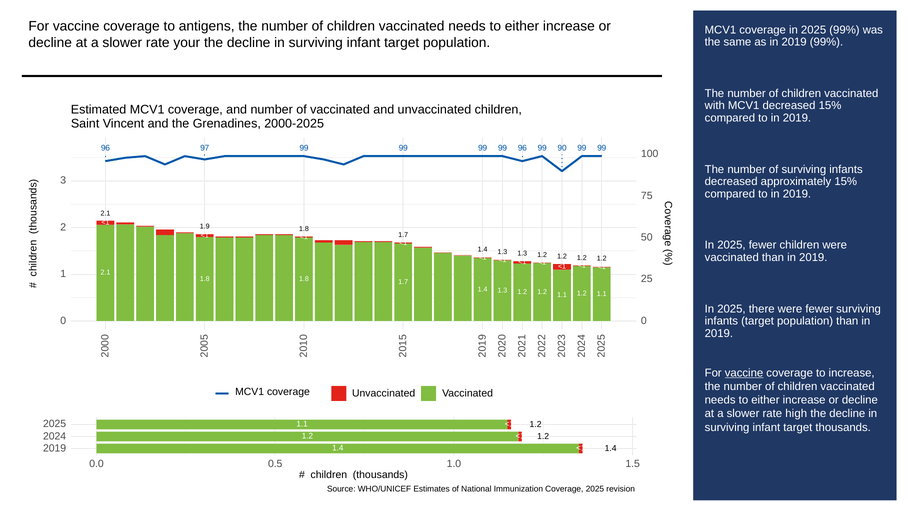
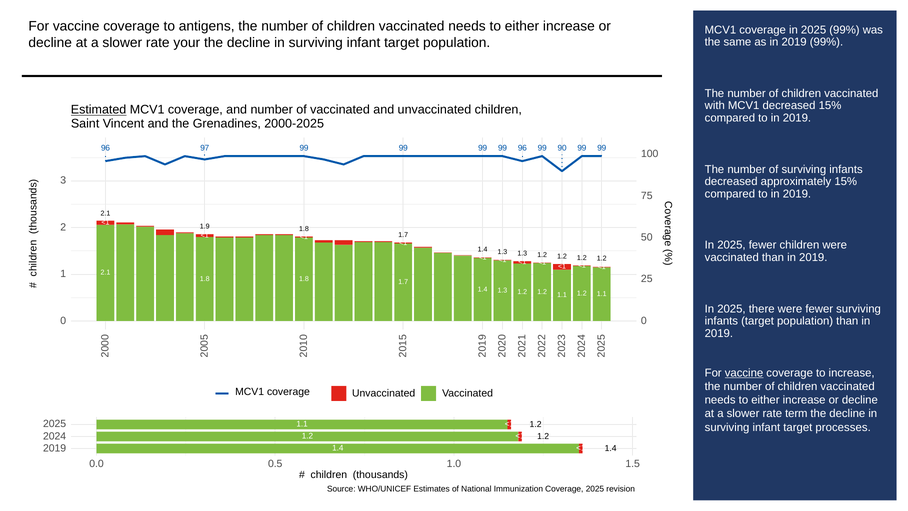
Estimated underline: none -> present (99, 110)
high: high -> term (796, 413)
target thousands: thousands -> processes (843, 427)
